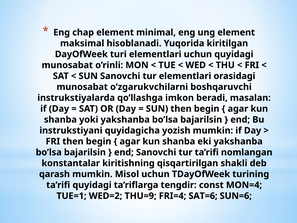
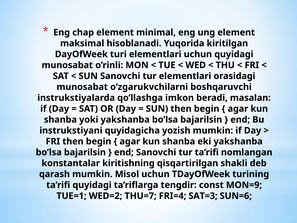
MON=4: MON=4 -> MON=9 (244, 185)
THU=9: THU=9 -> THU=7 (141, 196)
SAT=6: SAT=6 -> SAT=3 (203, 196)
